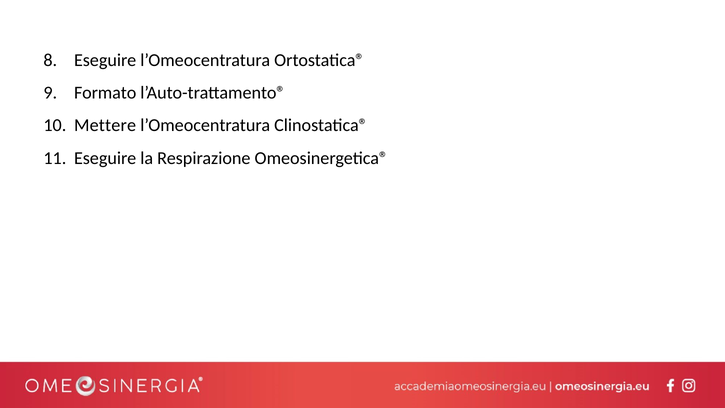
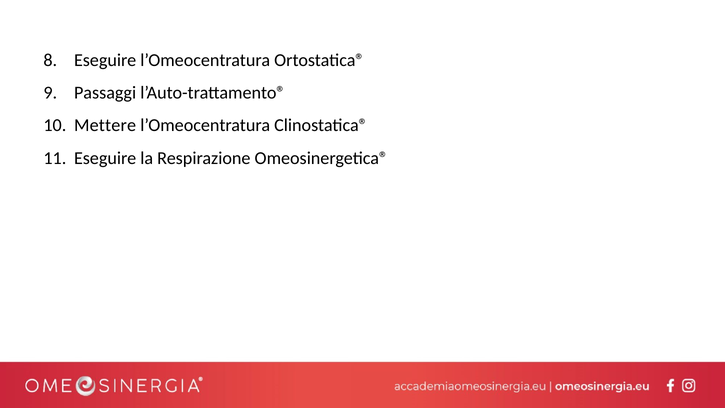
Formato: Formato -> Passaggi (105, 93)
